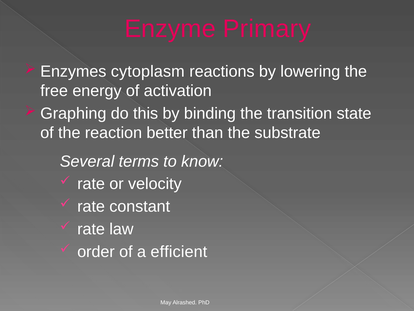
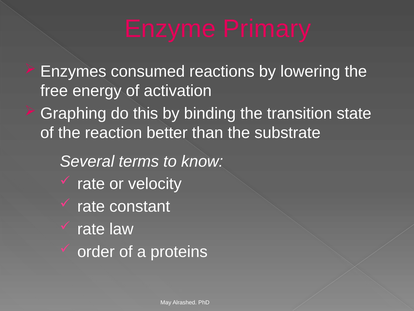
cytoplasm: cytoplasm -> consumed (148, 71)
efficient: efficient -> proteins (179, 251)
